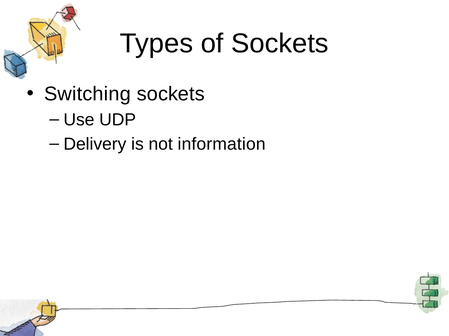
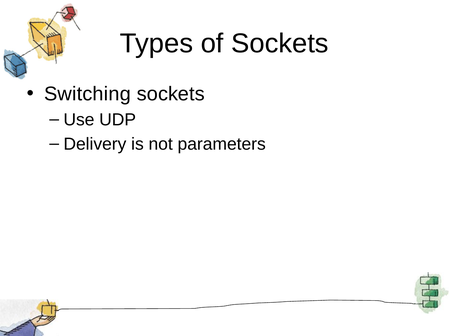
information: information -> parameters (222, 144)
